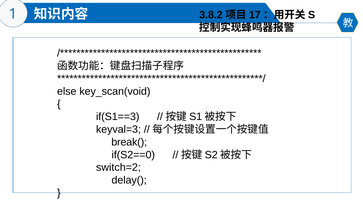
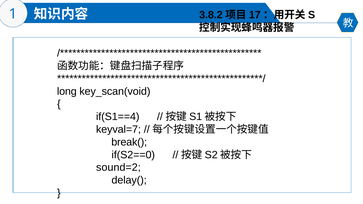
else: else -> long (67, 91)
if(S1==3: if(S1==3 -> if(S1==4 (118, 117)
keyval=3: keyval=3 -> keyval=7 (118, 129)
switch=2: switch=2 -> sound=2 (118, 168)
